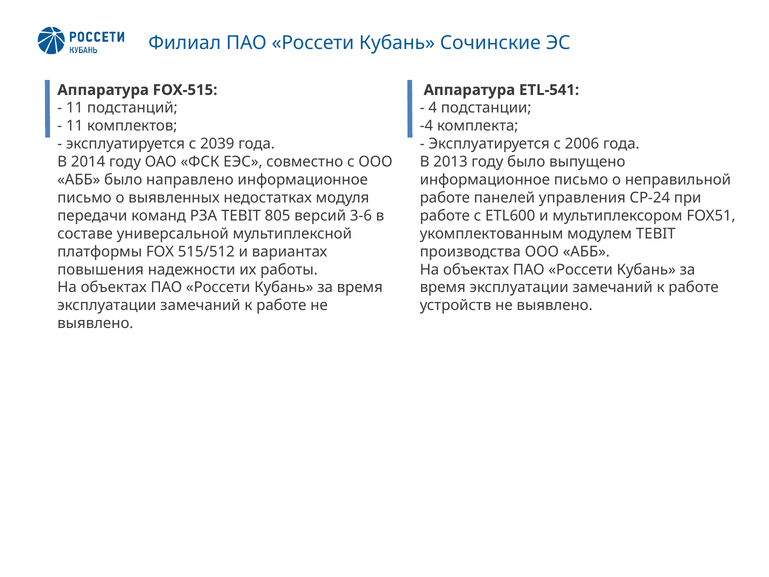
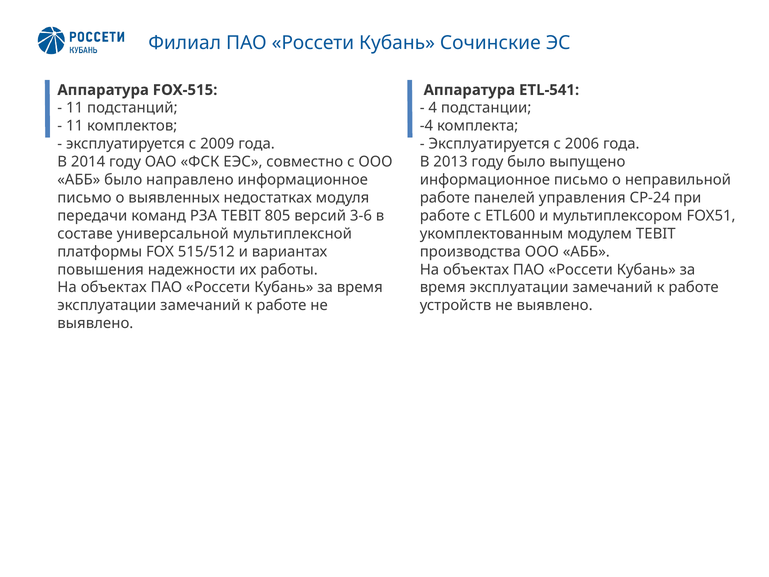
2039: 2039 -> 2009 (217, 144)
